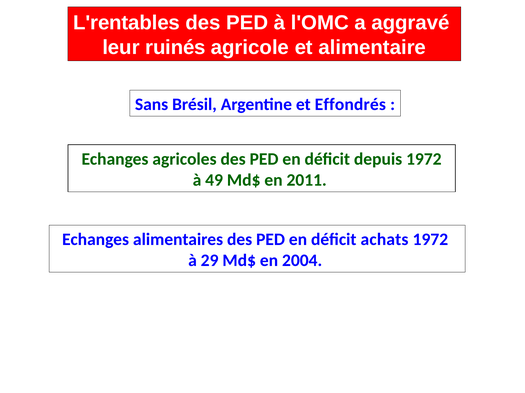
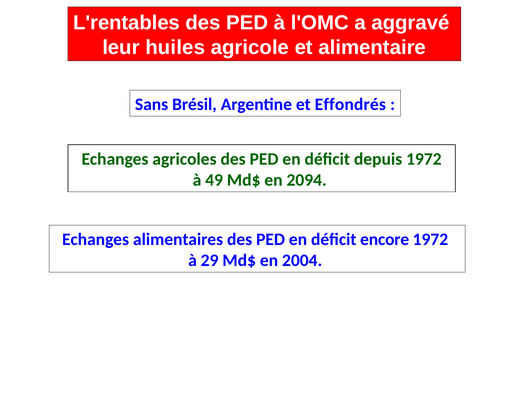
ruinés: ruinés -> huiles (175, 47)
2011: 2011 -> 2094 (307, 180)
achats: achats -> encore (385, 240)
